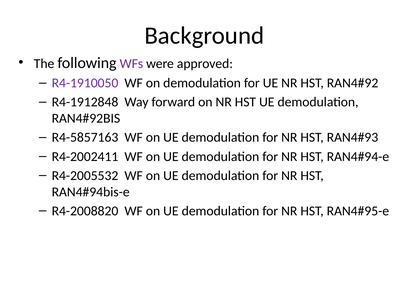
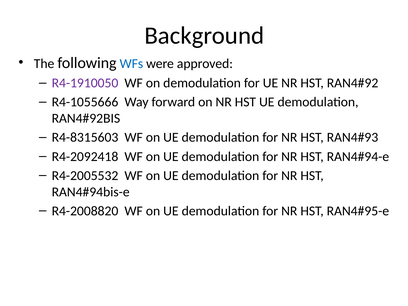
WFs colour: purple -> blue (131, 64)
R4-1912848: R4-1912848 -> R4-1055666 (85, 102)
R4-5857163: R4-5857163 -> R4-8315603 (85, 137)
R4-2002411: R4-2002411 -> R4-2092418 (85, 157)
